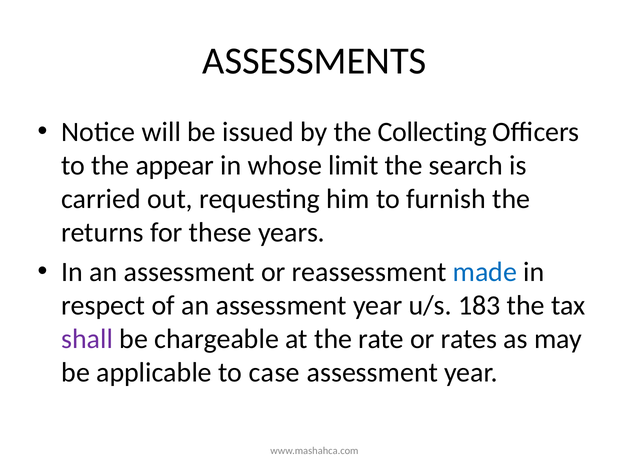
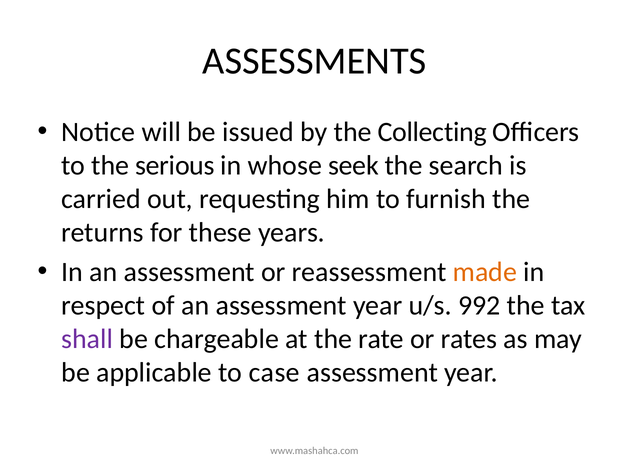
appear: appear -> serious (175, 166)
limit: limit -> seek (353, 166)
made colour: blue -> orange (485, 272)
183: 183 -> 992 (479, 305)
